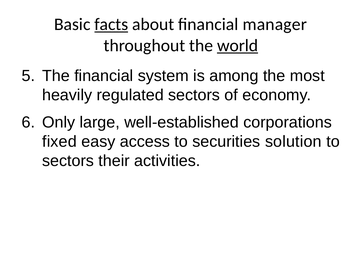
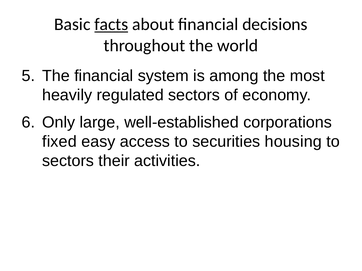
manager: manager -> decisions (275, 24)
world underline: present -> none (238, 46)
solution: solution -> housing (293, 142)
